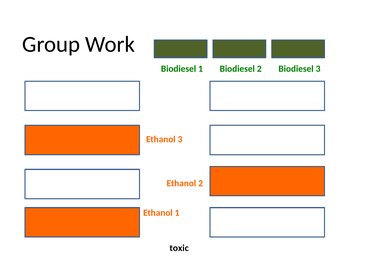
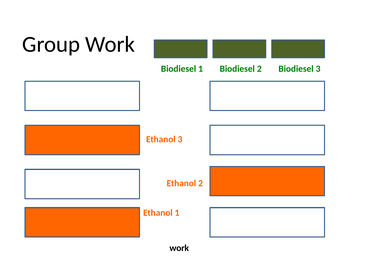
toxic: toxic -> work (179, 248)
